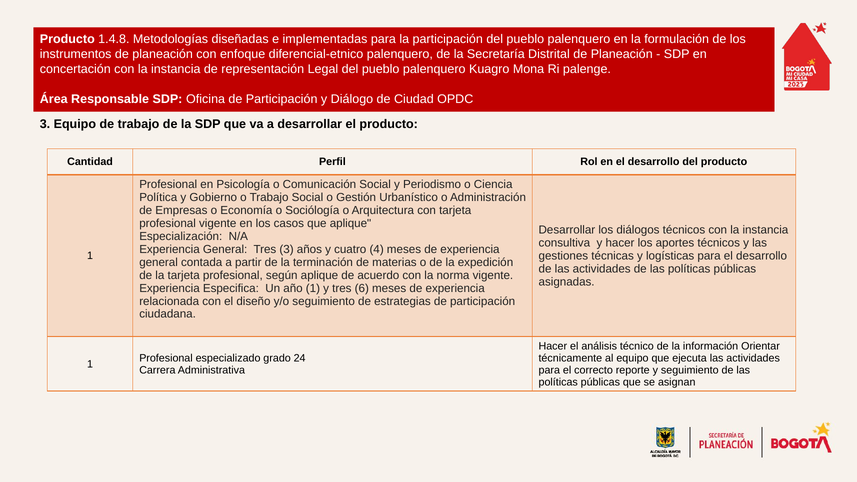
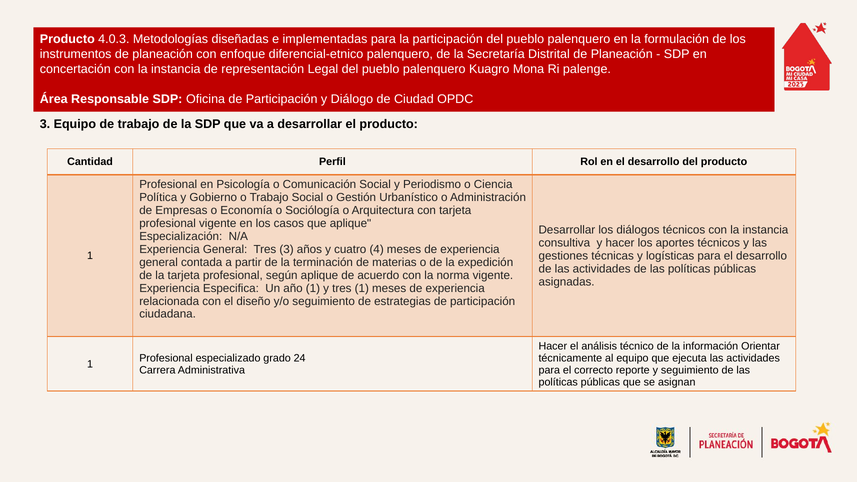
1.4.8: 1.4.8 -> 4.0.3 (114, 39)
tres 6: 6 -> 1 (362, 288)
